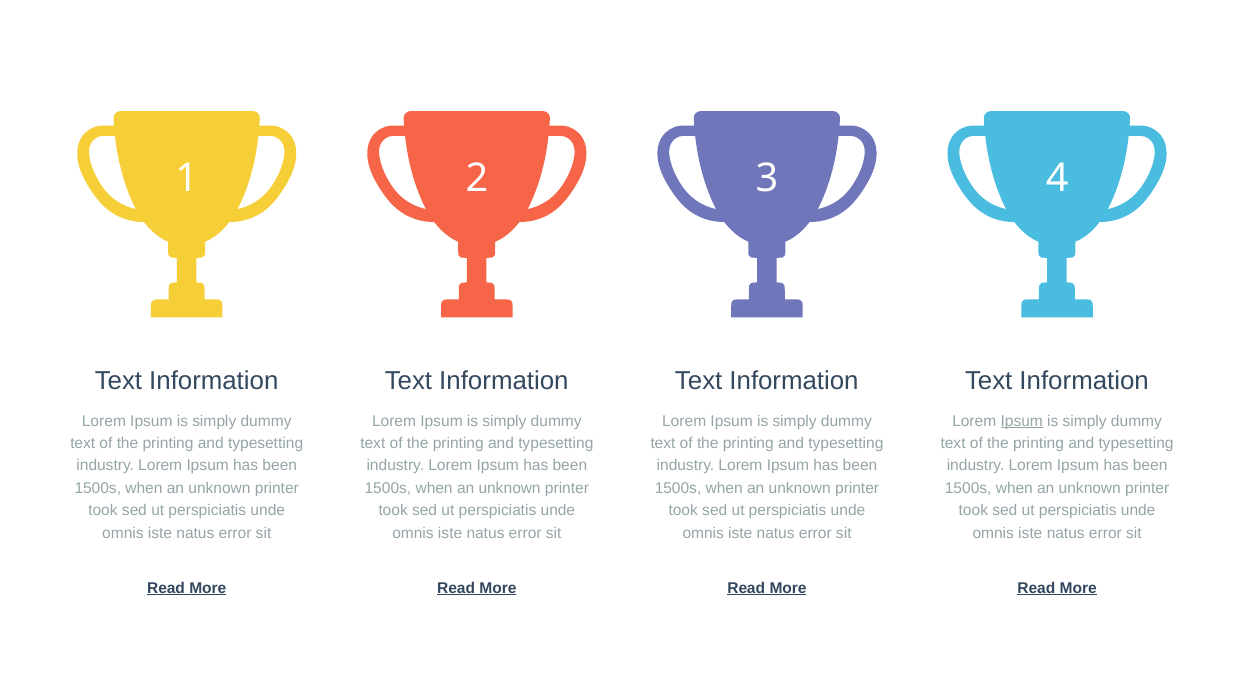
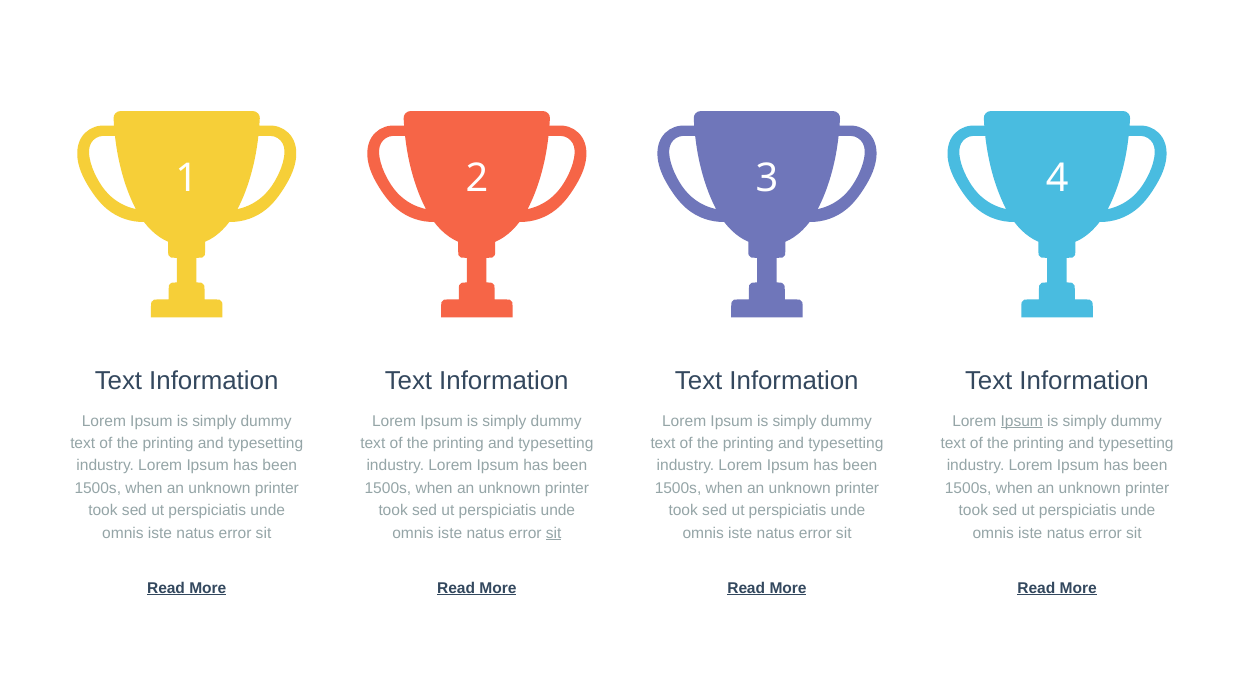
sit underline: none -> present (554, 533)
